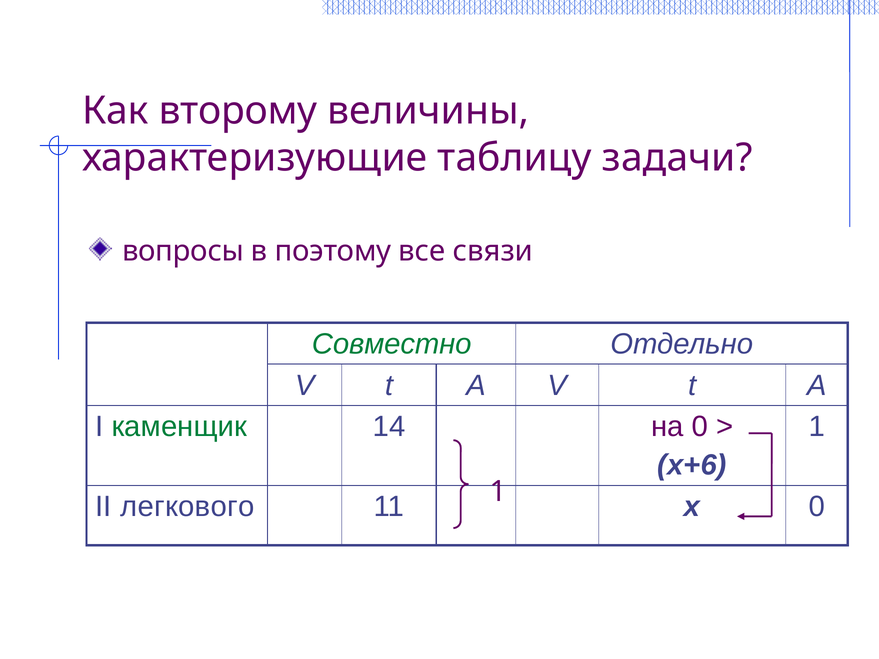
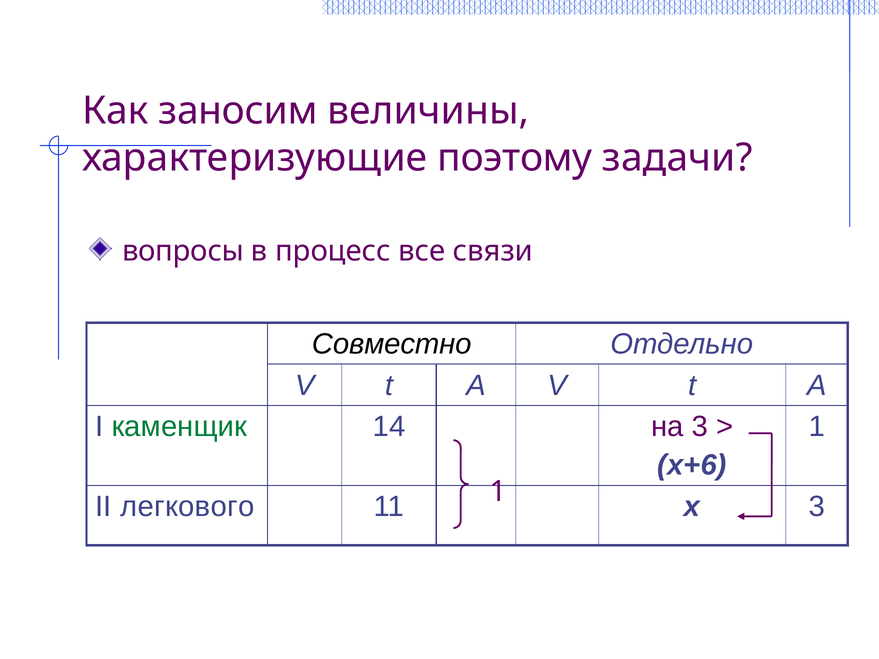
второму: второму -> заносим (238, 111)
таблицу: таблицу -> поэтому (515, 158)
поэтому: поэтому -> процесс (333, 251)
Совместно colour: green -> black (392, 344)
на 0: 0 -> 3 (700, 427)
x 0: 0 -> 3 (817, 507)
